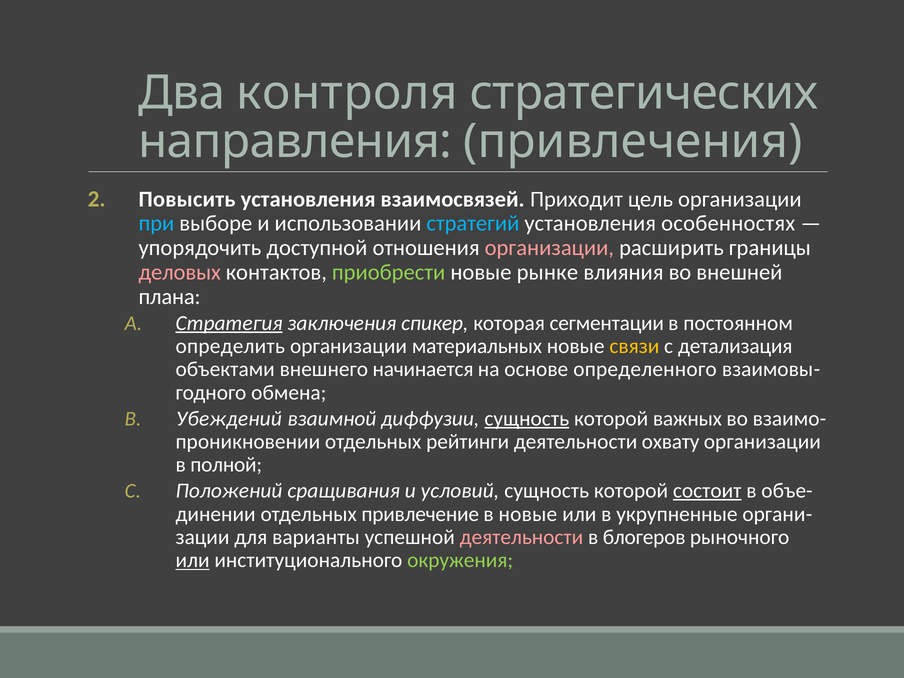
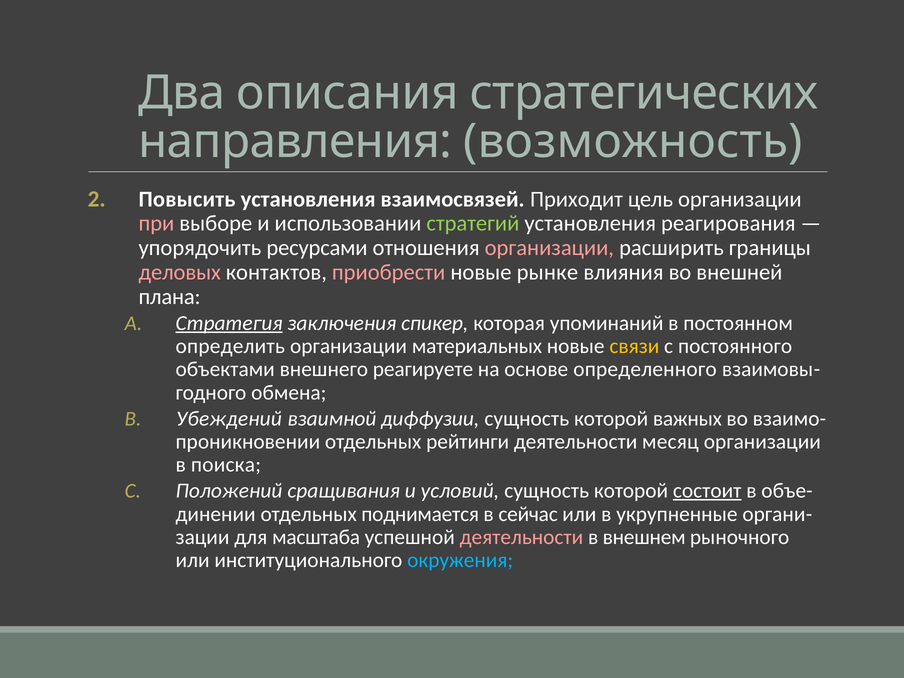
контроля: контроля -> описания (348, 93)
привлечения: привлечения -> возможность (633, 142)
при colour: light blue -> pink (156, 223)
стратегий colour: light blue -> light green (473, 223)
особенностях: особенностях -> реагирования (728, 223)
доступной: доступной -> ресурсами (317, 248)
приобрести colour: light green -> pink (389, 272)
сегментации: сегментации -> упоминаний (607, 323)
детализация: детализация -> постоянного (735, 346)
начинается: начинается -> реагируете (423, 369)
сущность underline: present -> none (527, 418)
охвату: охвату -> месяц (670, 442)
полной: полной -> поиска (226, 465)
привлечение: привлечение -> поднимается (420, 514)
в новые: новые -> сейчас (528, 514)
варианты: варианты -> масштаба (316, 537)
блогеров: блогеров -> внешнем (644, 537)
или underline: present -> none (193, 560)
окружения colour: light green -> light blue (460, 560)
